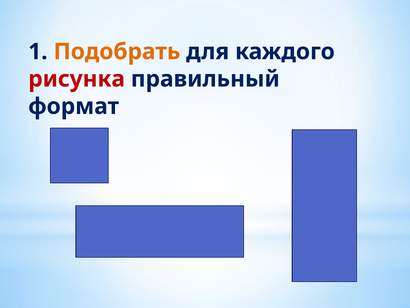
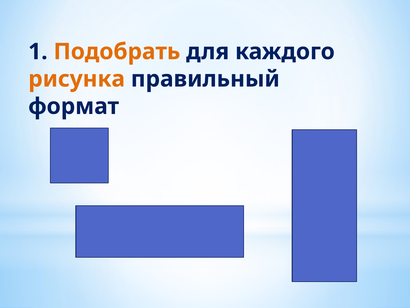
рисунка colour: red -> orange (77, 79)
